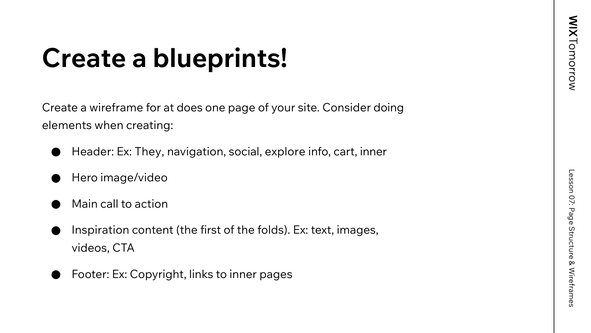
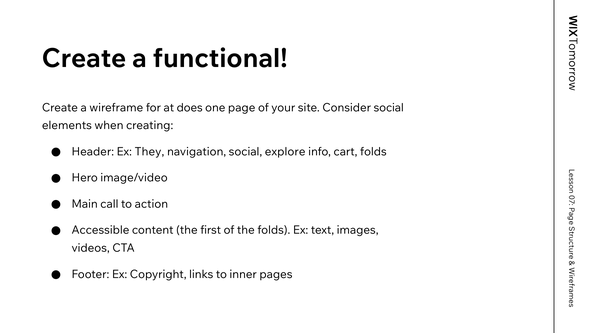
blueprints: blueprints -> functional (220, 58)
Consider doing: doing -> social (389, 107)
cart inner: inner -> folds (373, 151)
Inspiration: Inspiration -> Accessible (100, 230)
